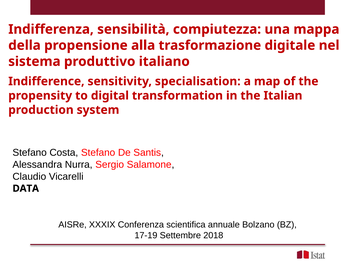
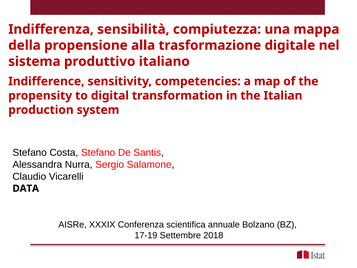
specialisation: specialisation -> competencies (198, 81)
